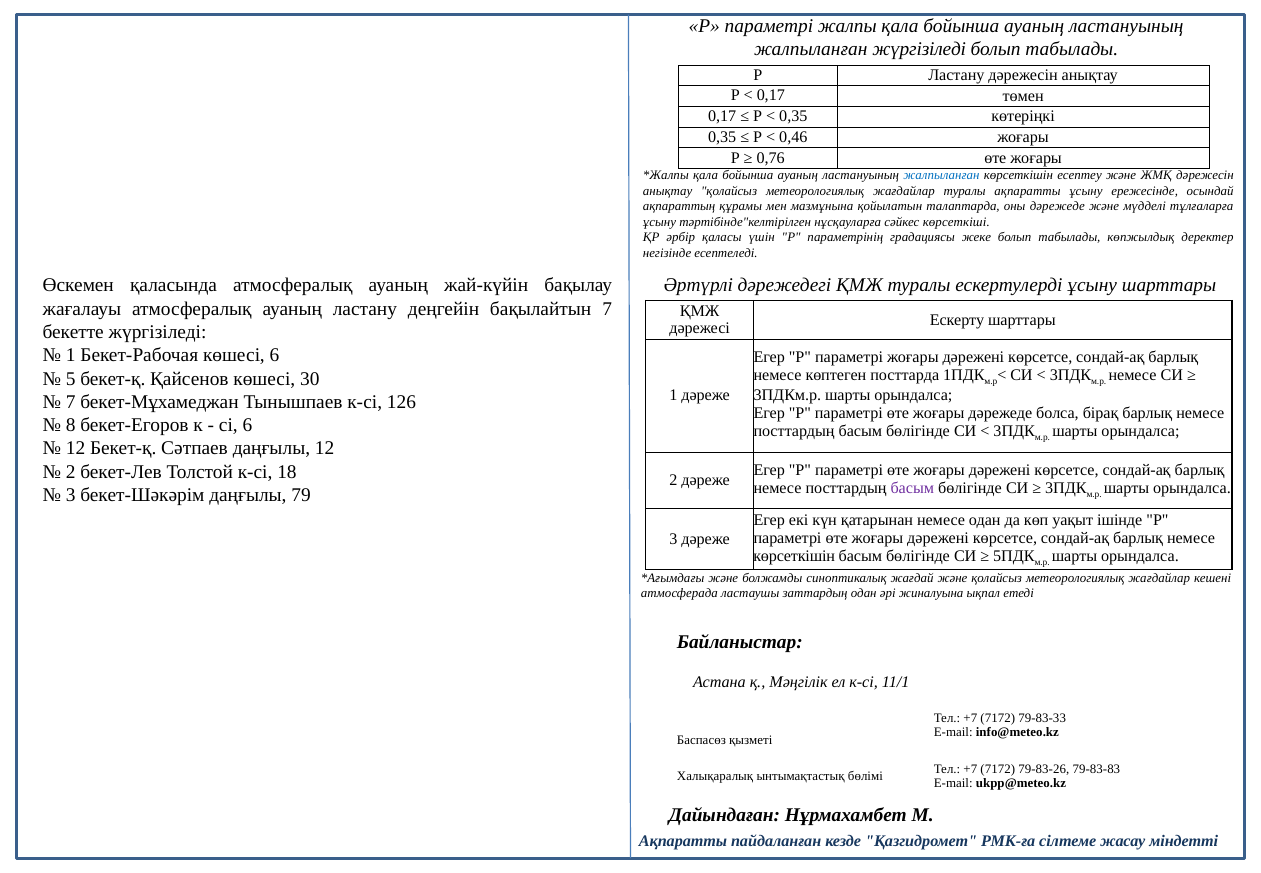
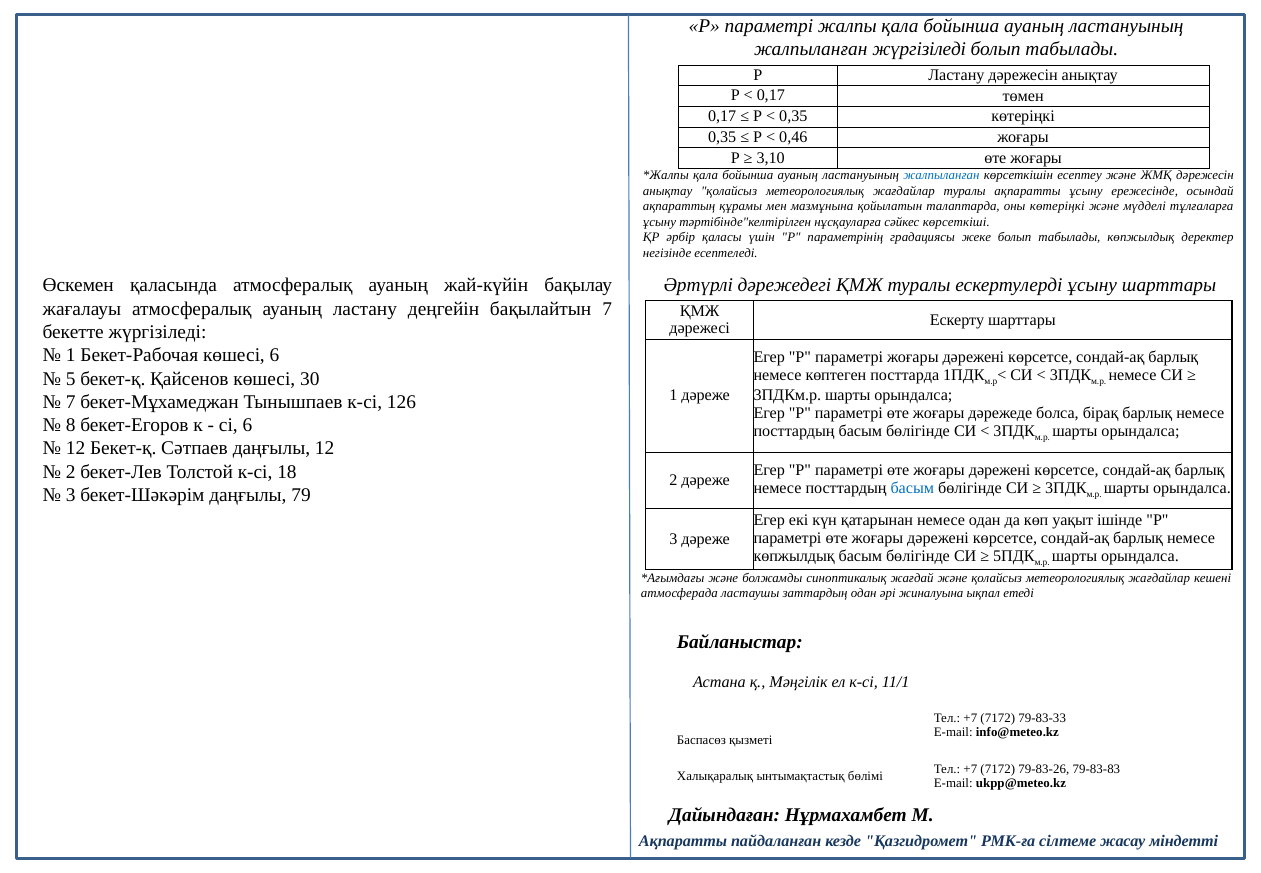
0,76: 0,76 -> 3,10 (771, 158)
оны дәрежеде: дәрежеде -> көтеріңкі (1057, 206)
басым colour: purple -> blue (912, 488)
көрсеткішін: көрсеткішін -> көпжылдық (794, 556)
